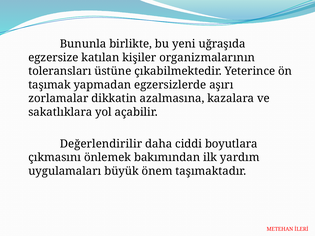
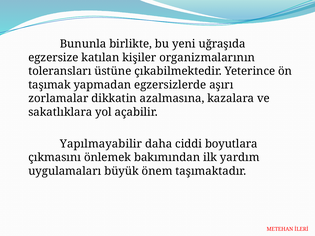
Değerlendirilir: Değerlendirilir -> Yapılmayabilir (101, 144)
